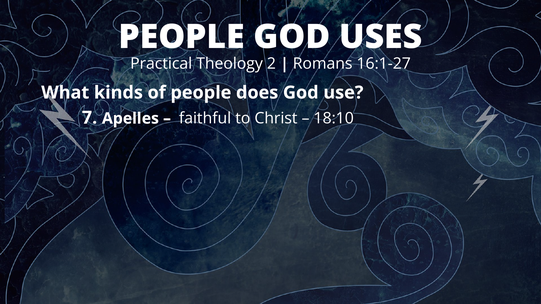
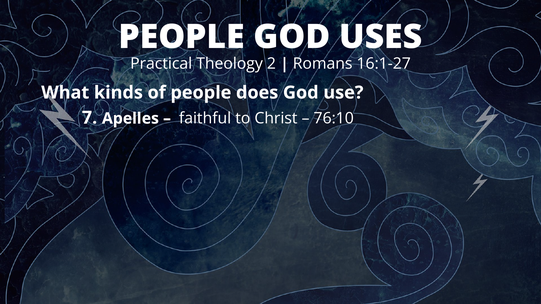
18:10: 18:10 -> 76:10 (334, 119)
